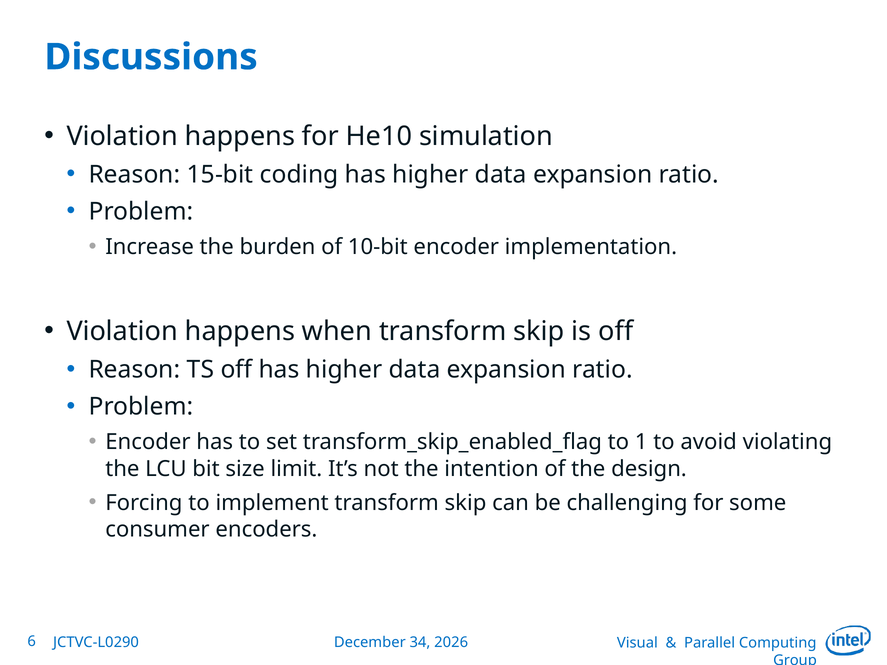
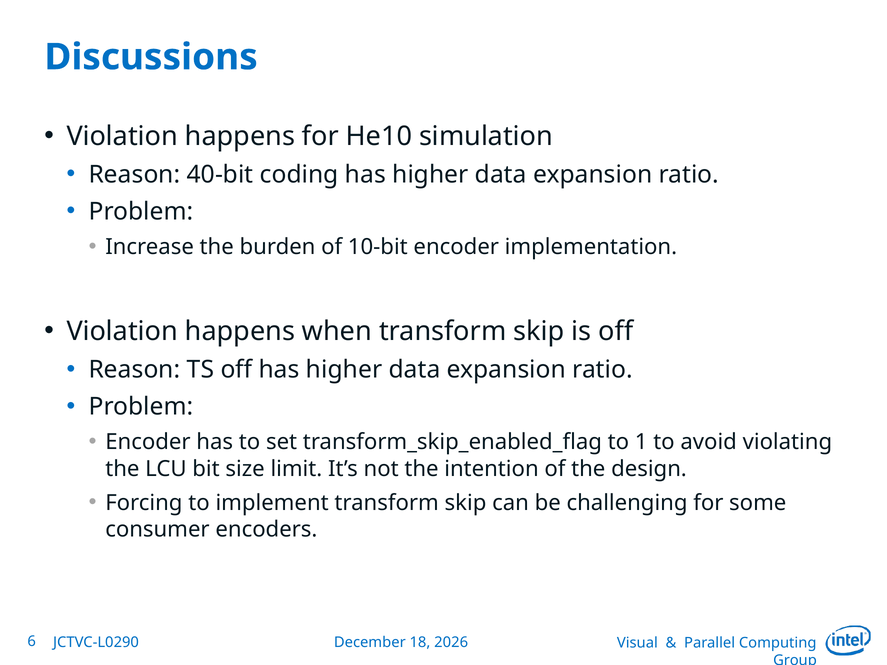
15-bit: 15-bit -> 40-bit (220, 175)
34: 34 -> 18 (420, 643)
